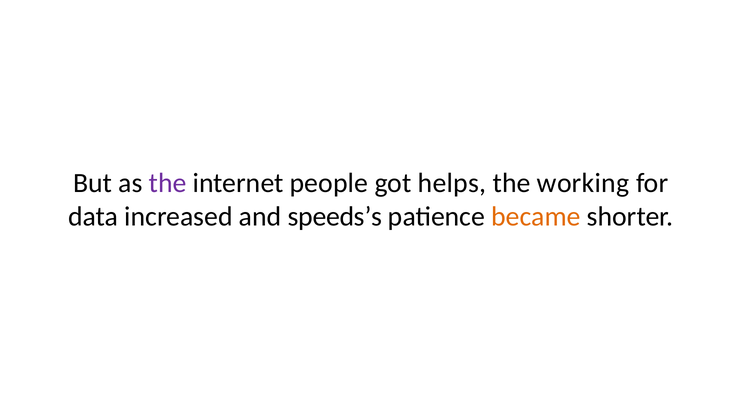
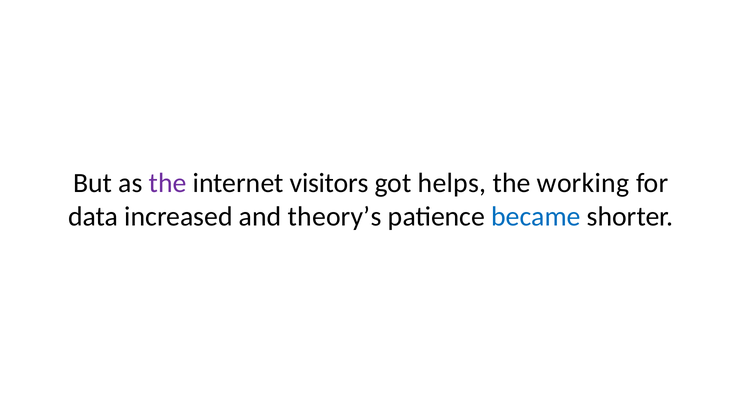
people: people -> visitors (329, 183)
speeds’s: speeds’s -> theory’s (335, 217)
became colour: orange -> blue (536, 217)
